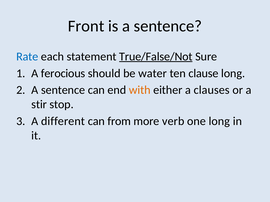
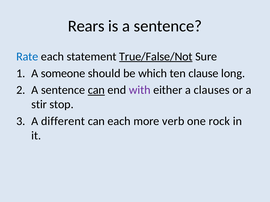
Front: Front -> Rears (86, 26)
ferocious: ferocious -> someone (63, 73)
water: water -> which (153, 73)
can underline: none -> present (96, 90)
with colour: orange -> purple (140, 90)
can from: from -> each (119, 121)
one long: long -> rock (219, 121)
